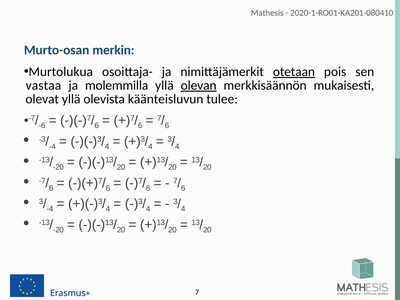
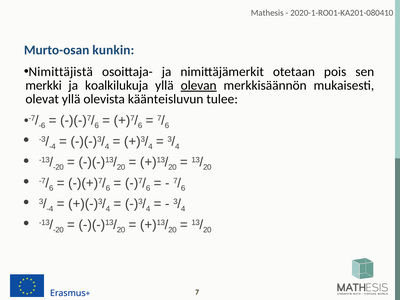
merkin: merkin -> kunkin (113, 50)
Murtolukua: Murtolukua -> Nimittäjistä (61, 72)
otetaan underline: present -> none (294, 72)
vastaa: vastaa -> merkki (44, 85)
molemmilla: molemmilla -> koalkilukuja (117, 85)
